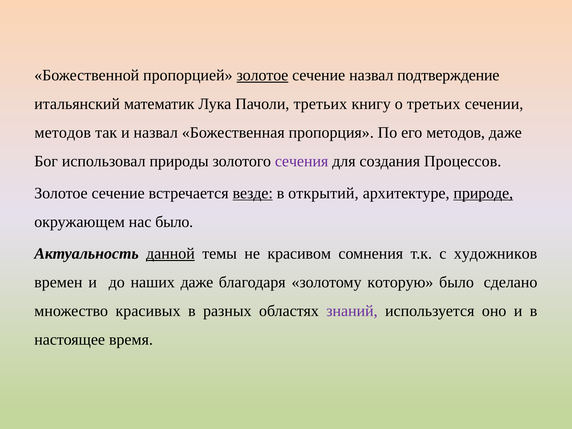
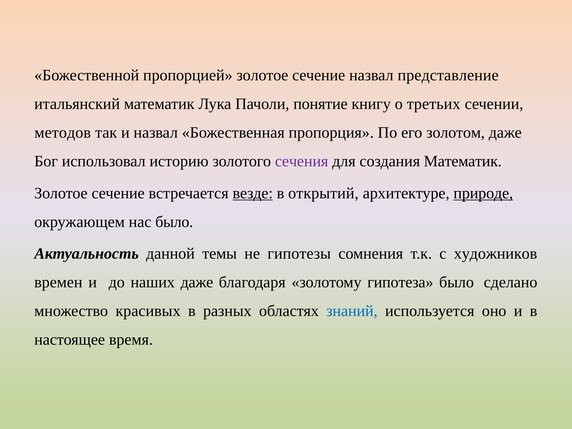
золотое underline: present -> none (262, 75)
подтверждение: подтверждение -> представление (448, 75)
Пачоли третьих: третьих -> понятие (321, 104)
его методов: методов -> золотом (456, 133)
природы: природы -> историю (179, 161)
создания Процессов: Процессов -> Математик (463, 161)
данной underline: present -> none (170, 254)
красивом: красивом -> гипотезы (299, 254)
которую: которую -> гипотеза (400, 282)
знаний colour: purple -> blue (352, 311)
